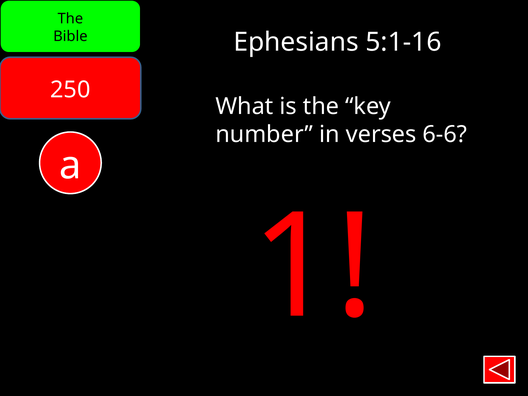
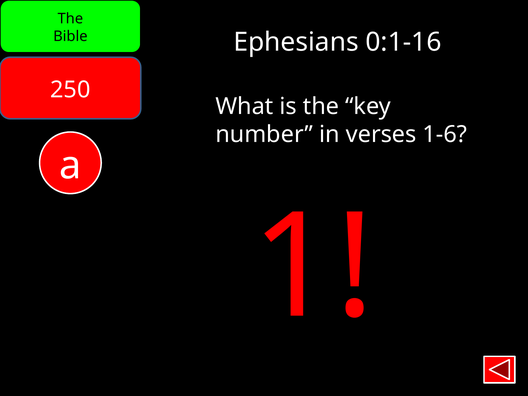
5:1-16: 5:1-16 -> 0:1-16 (403, 42)
6-6: 6-6 -> 1-6 (445, 134)
